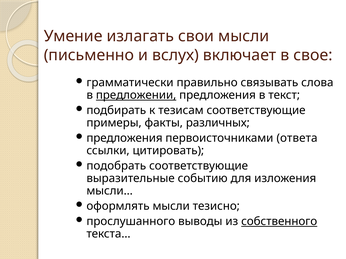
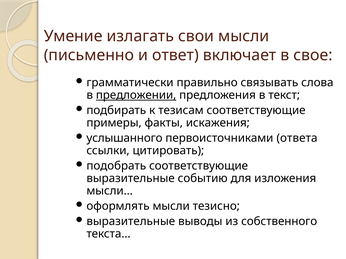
вслух: вслух -> ответ (176, 55)
различных: различных -> искажения (218, 123)
предложения: предложения -> услышанного (124, 138)
прослушанного: прослушанного -> выразительные (131, 222)
собственного underline: present -> none (279, 222)
